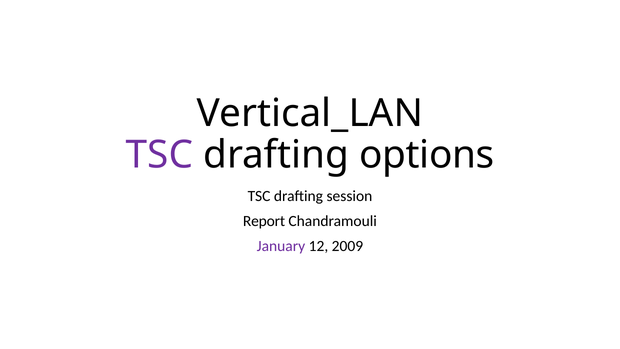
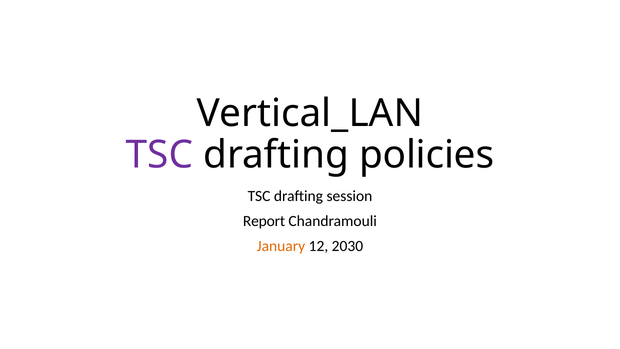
options: options -> policies (427, 155)
January colour: purple -> orange (281, 246)
2009: 2009 -> 2030 (347, 246)
